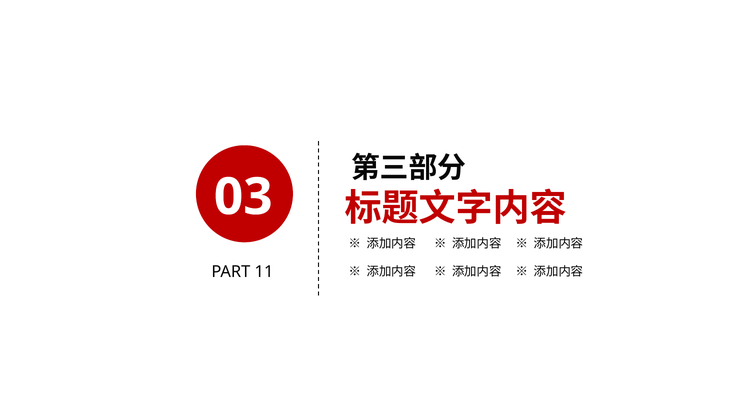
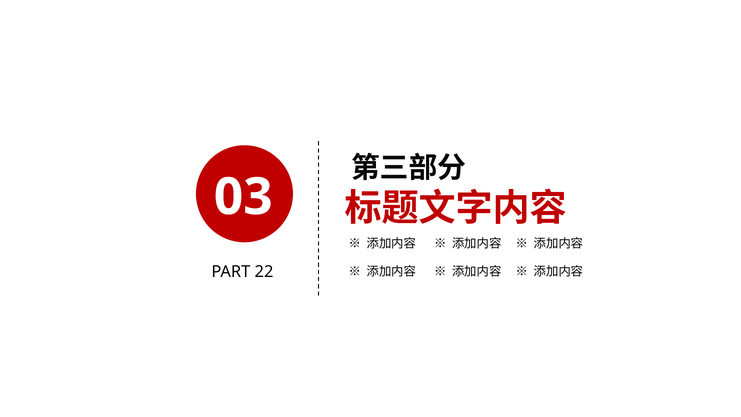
11: 11 -> 22 (264, 272)
